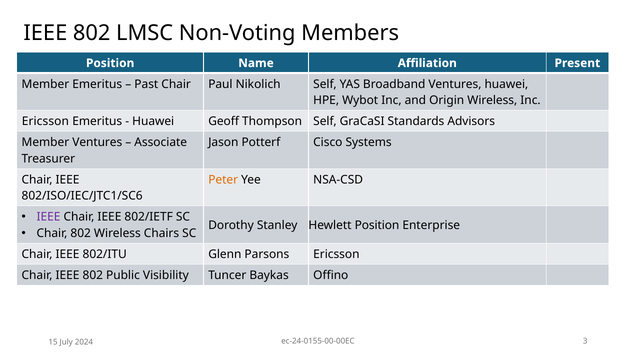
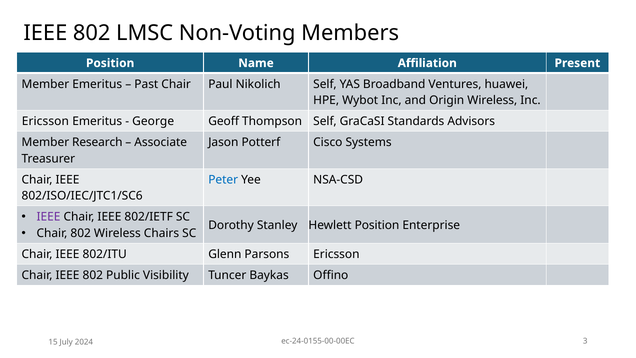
Huawei: Huawei -> George (153, 121)
Member Ventures: Ventures -> Research (97, 142)
Peter colour: orange -> blue (223, 180)
